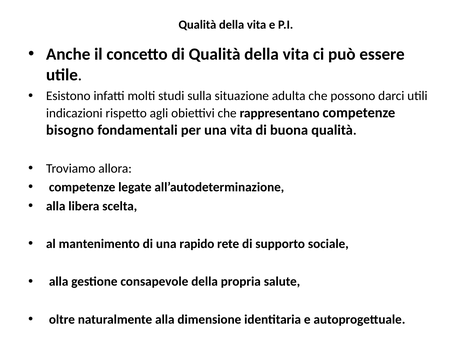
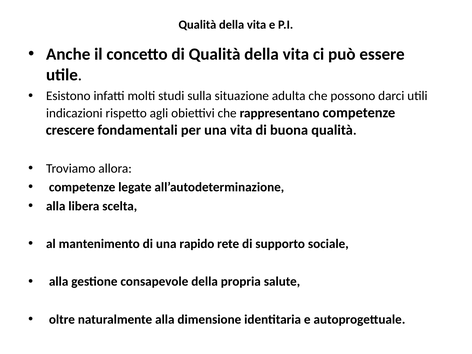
bisogno: bisogno -> crescere (70, 130)
